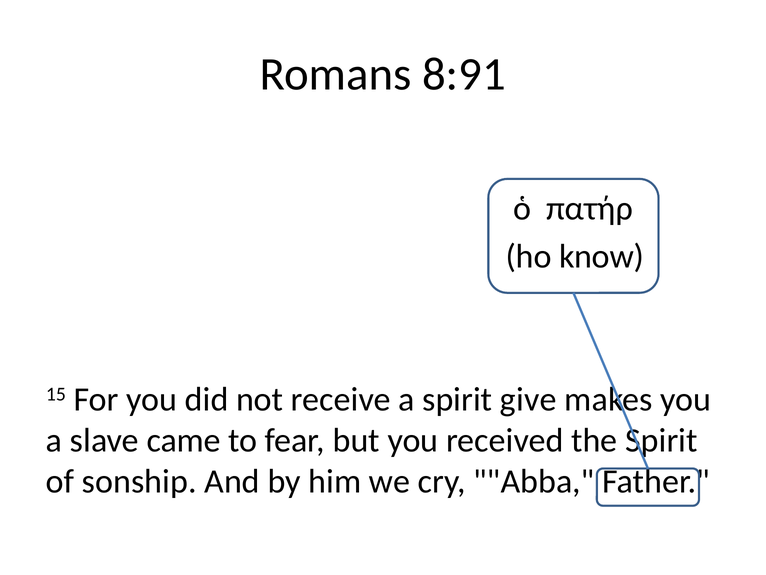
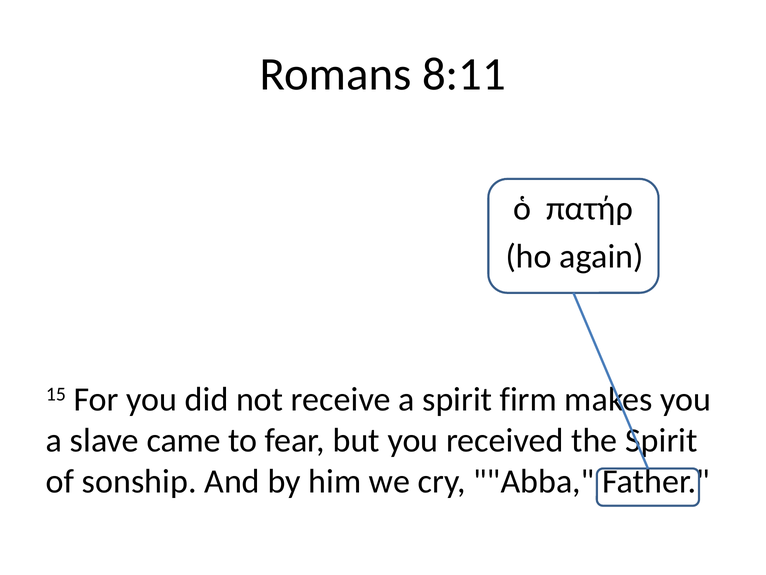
8:91: 8:91 -> 8:11 (464, 74)
know: know -> again (601, 256)
give: give -> firm (528, 399)
